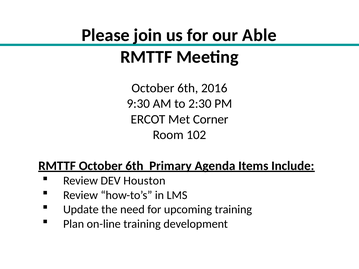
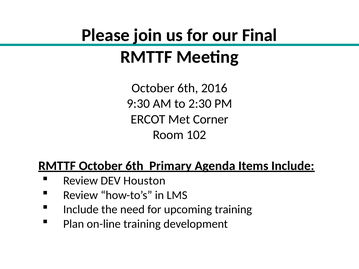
Able: Able -> Final (260, 35)
Update: Update -> Include (81, 210)
